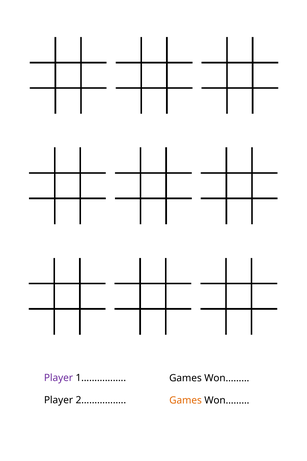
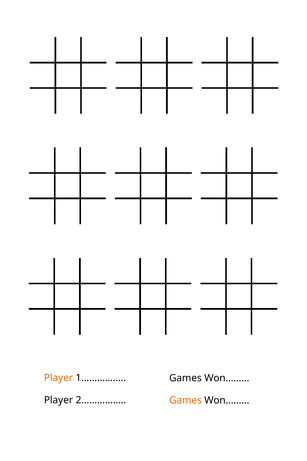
Player colour: purple -> orange (58, 377)
